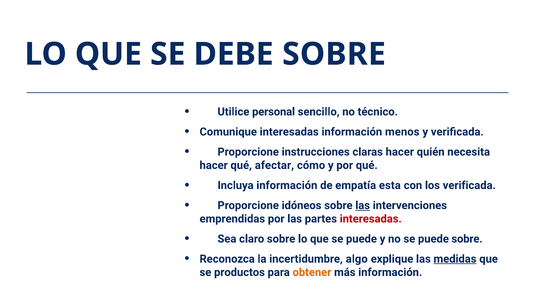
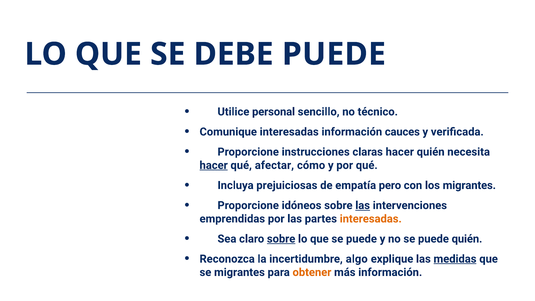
DEBE SOBRE: SOBRE -> PUEDE (334, 54)
menos: menos -> cauces (402, 132)
hacer underline: none -> present (214, 165)
información: información -> prejuiciosas (287, 185)
esta: esta -> pero (390, 185)
los verificada: verificada -> migrantes (469, 185)
interesadas colour: red -> orange (371, 219)
sobre underline: none -> present (281, 239)
puede sobre: sobre -> quién (467, 239)
se productos: productos -> migrantes (239, 272)
